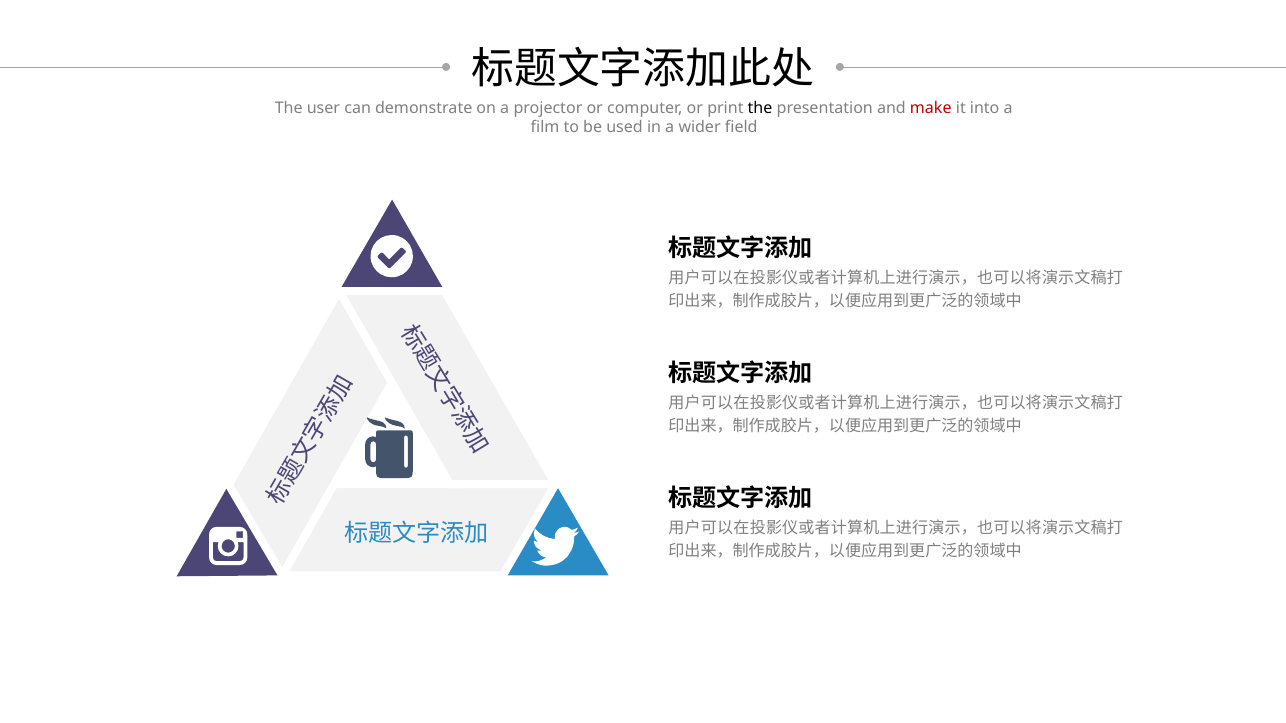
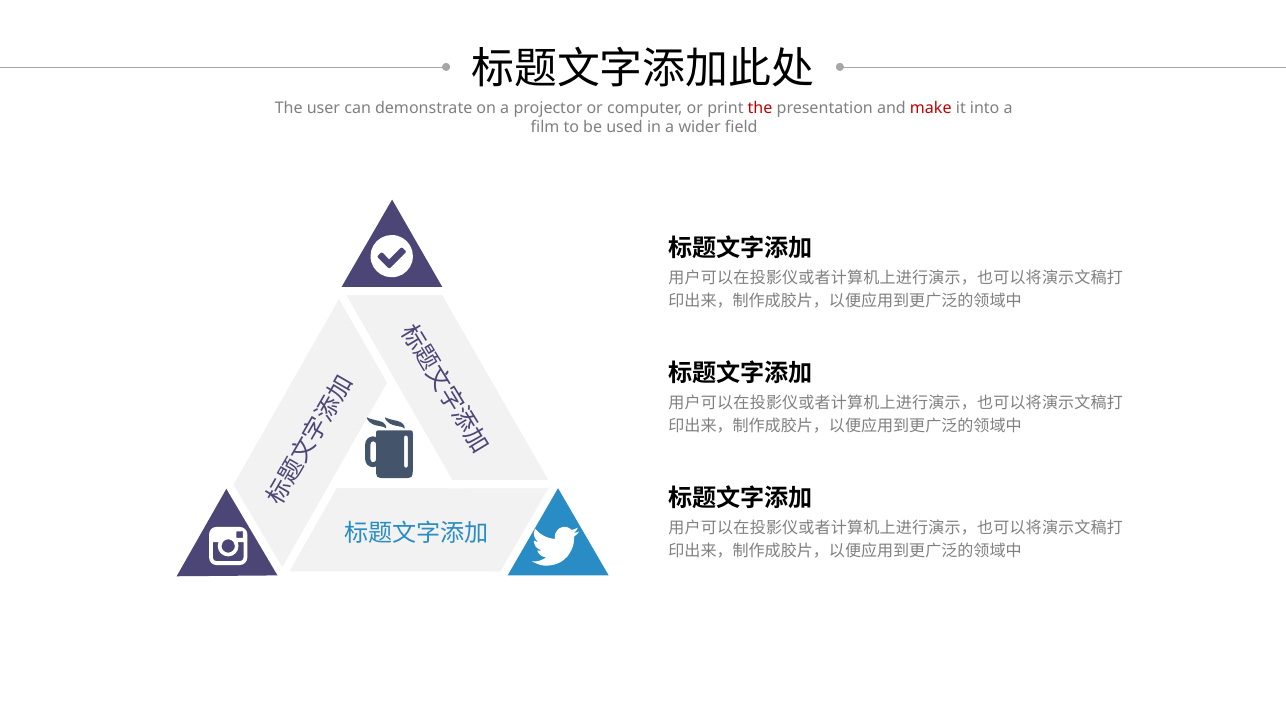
the colour: black -> red (760, 108)
